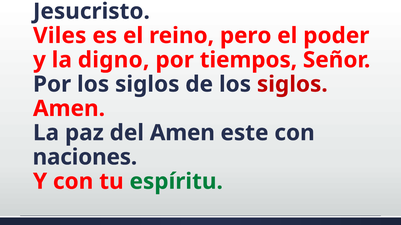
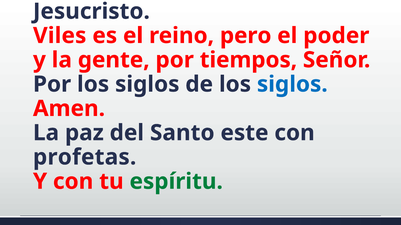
digno: digno -> gente (114, 60)
siglos colour: red -> blue (292, 84)
del Amen: Amen -> Santo (182, 133)
naciones: naciones -> profetas (85, 157)
